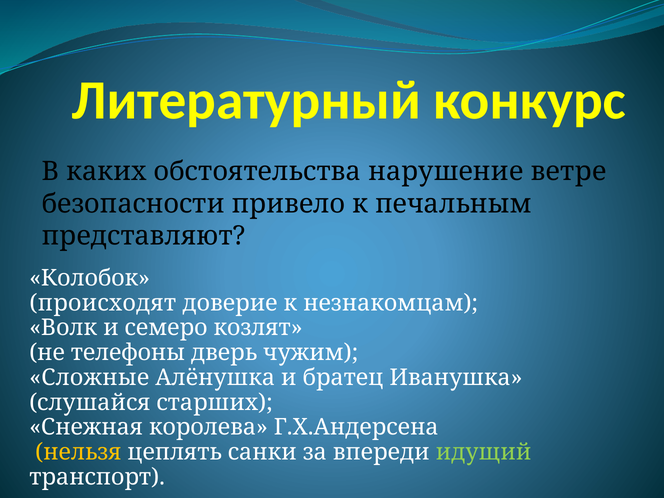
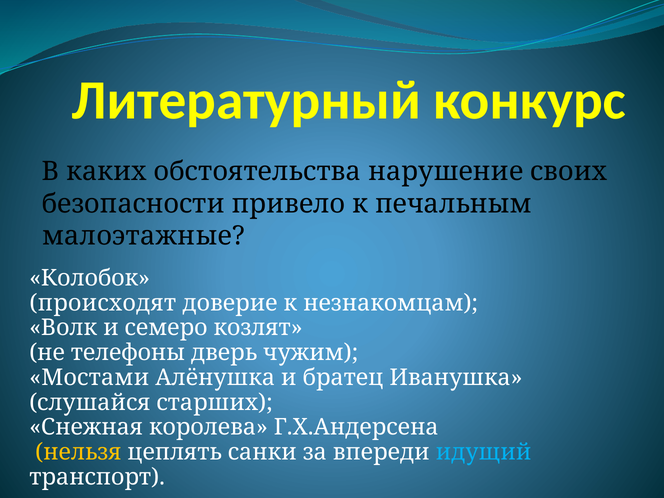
ветре: ветре -> своих (569, 172)
представляют: представляют -> малоэтажные (144, 236)
Сложные: Сложные -> Мостами (89, 378)
идущий colour: light green -> light blue (484, 452)
